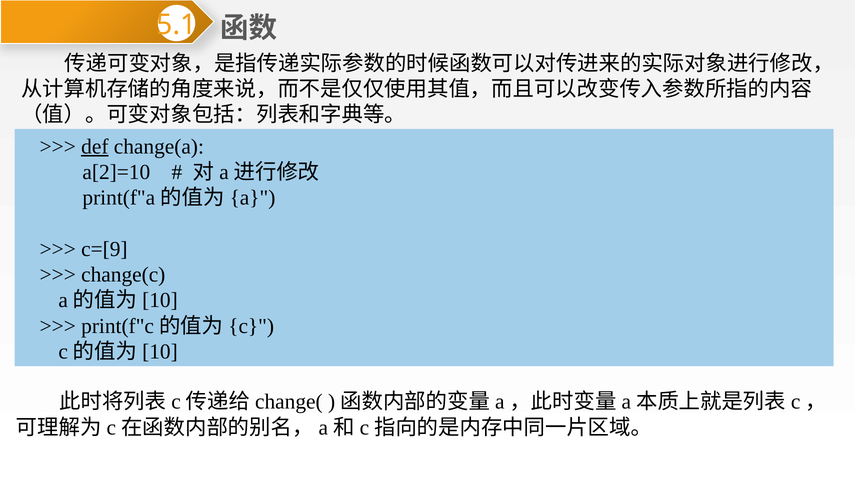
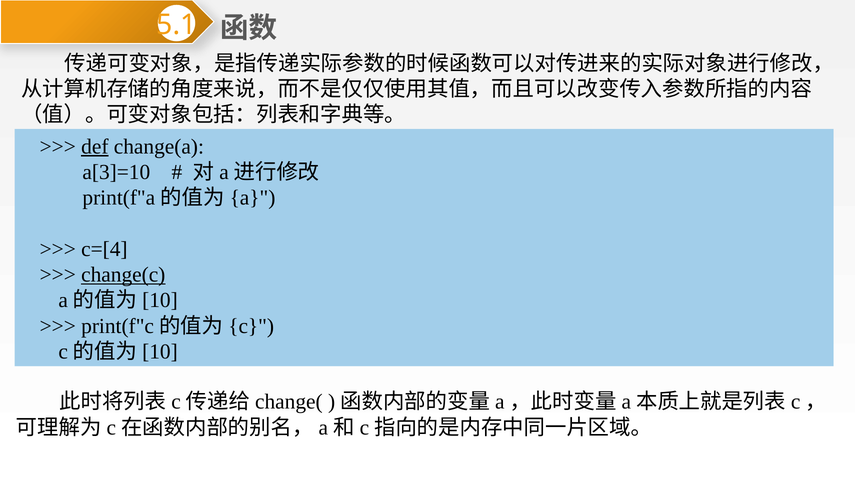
a[2]=10: a[2]=10 -> a[3]=10 (116, 172)
c=[9: c=[9 -> c=[4 (104, 249)
change(c underline: none -> present (123, 275)
